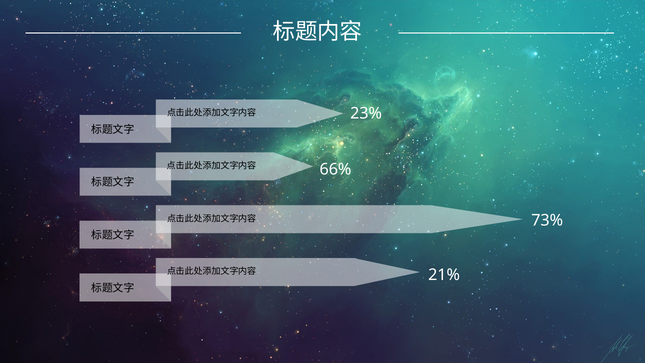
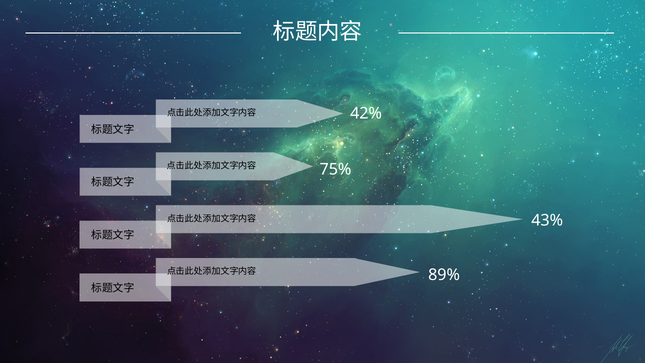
23%: 23% -> 42% (366, 113)
66%: 66% -> 75% (335, 169)
73%: 73% -> 43% (547, 220)
21%: 21% -> 89% (444, 275)
